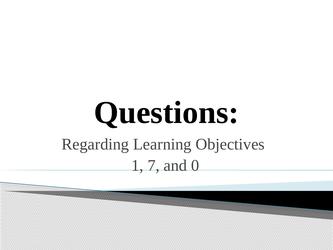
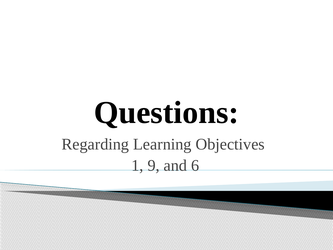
7: 7 -> 9 (154, 165)
0: 0 -> 6 (195, 165)
